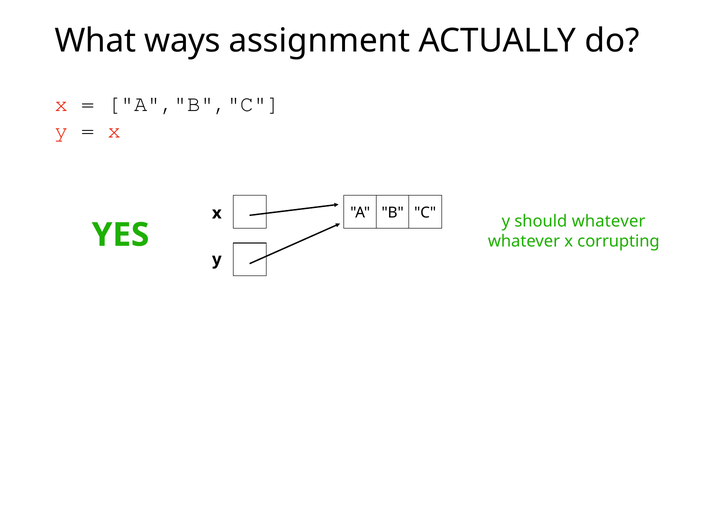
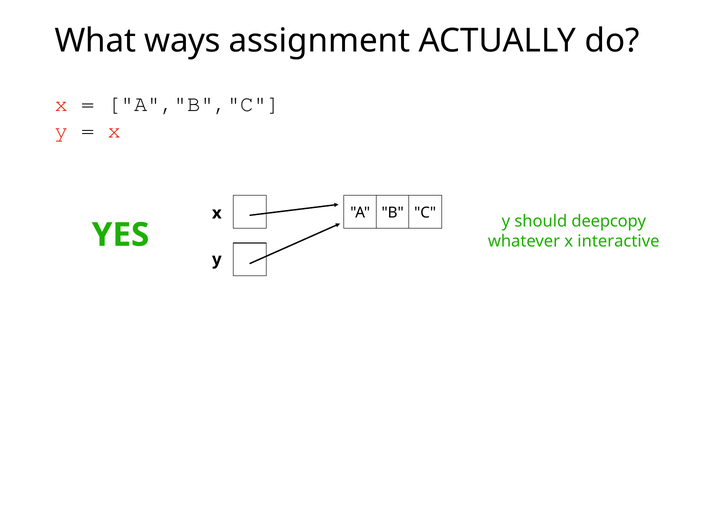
should whatever: whatever -> deepcopy (609, 221)
corrupting: corrupting -> interactive (618, 241)
